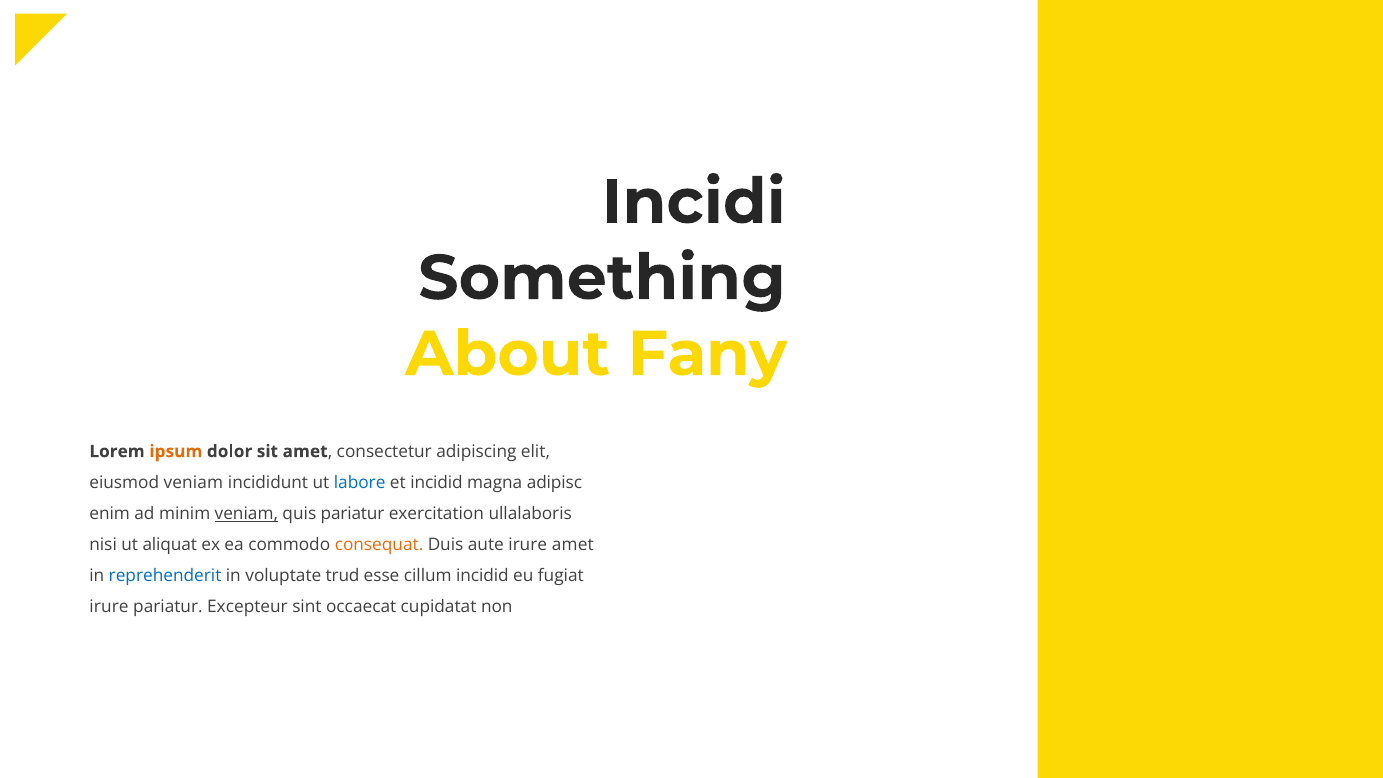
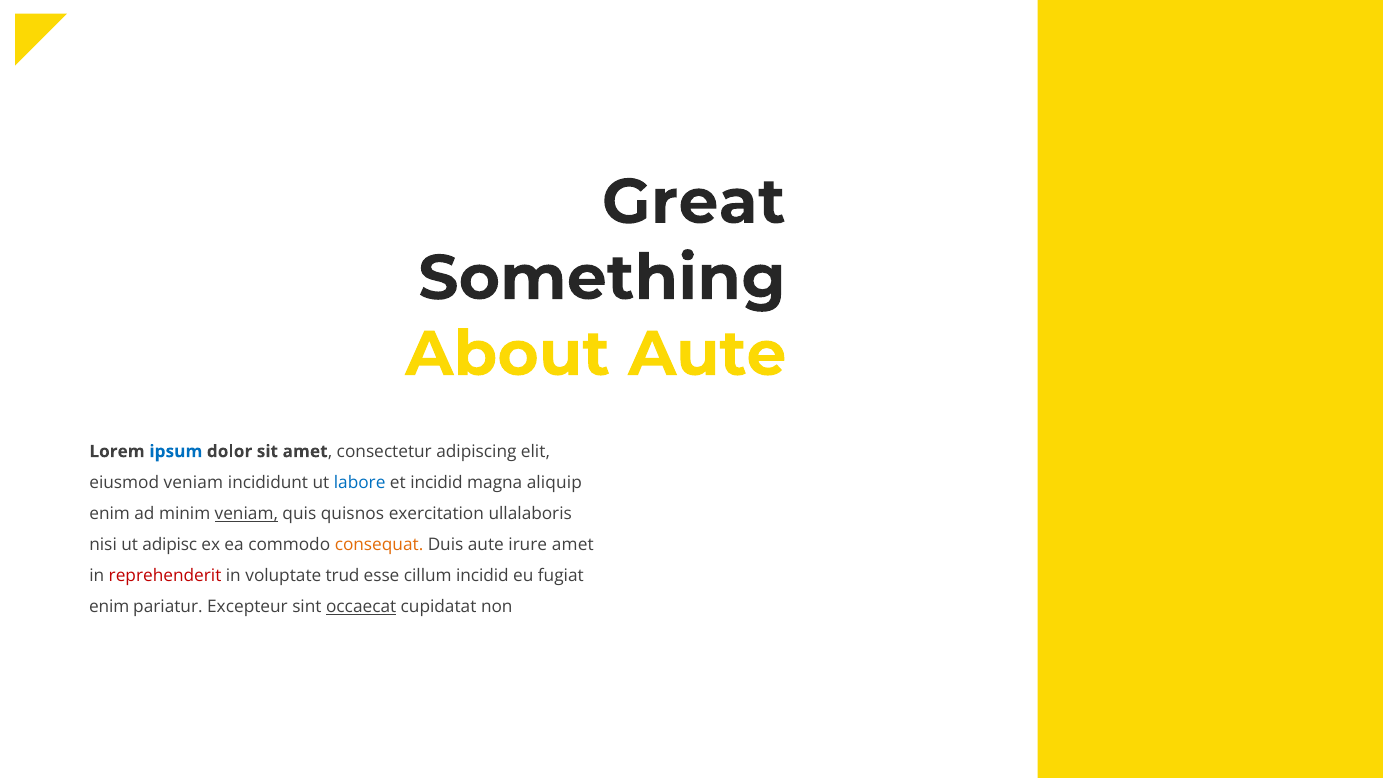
Incidi: Incidi -> Great (694, 202)
About Fany: Fany -> Aute (707, 354)
ipsum colour: orange -> blue (176, 451)
adipisc: adipisc -> aliquip (554, 483)
quis pariatur: pariatur -> quisnos (352, 514)
aliquat: aliquat -> adipisc (170, 545)
reprehenderit colour: blue -> red (165, 576)
irure: irure -> enim (109, 607)
occaecat underline: none -> present (361, 607)
